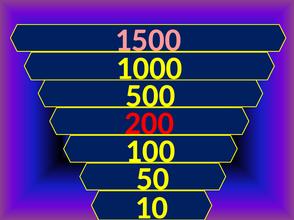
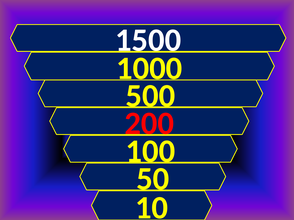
1500 colour: pink -> white (148, 40)
